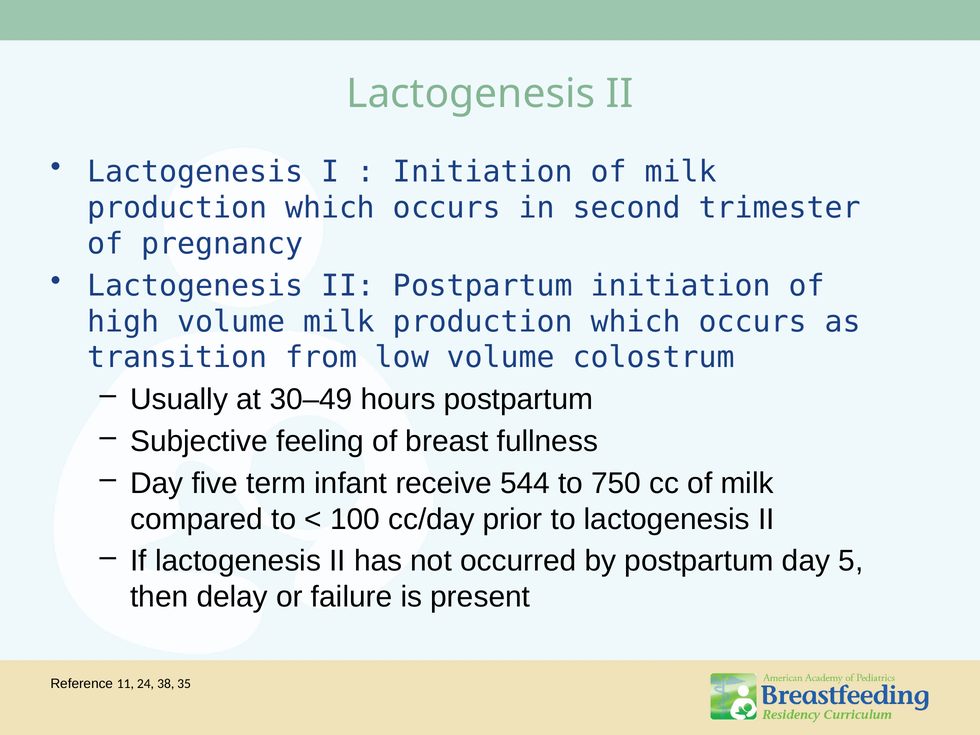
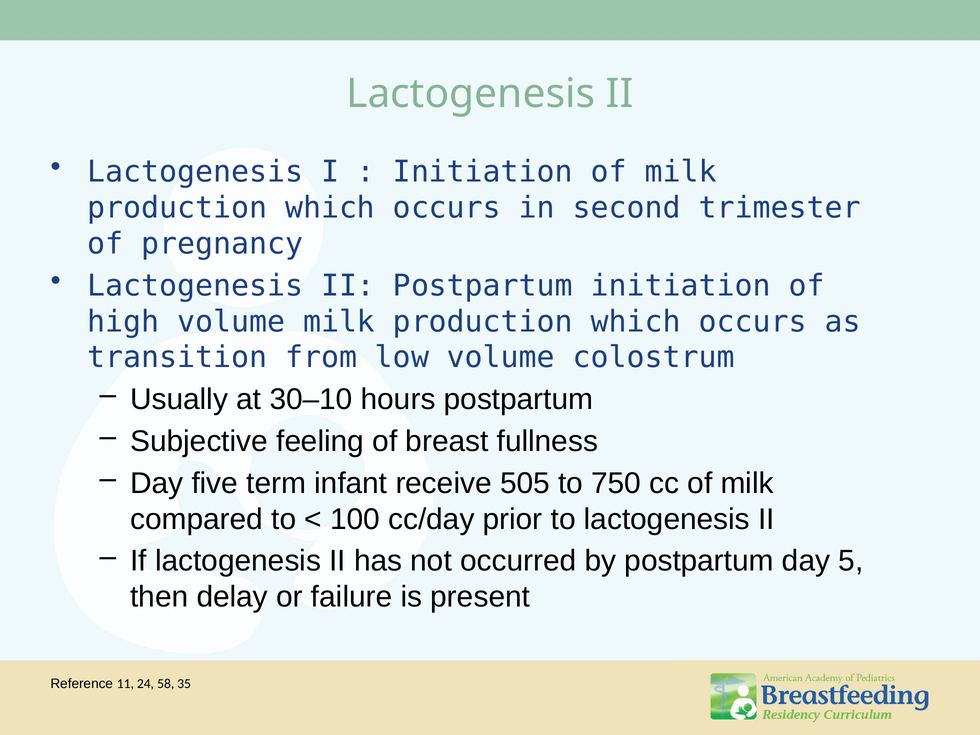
30–49: 30–49 -> 30–10 (311, 399)
544: 544 -> 505 (525, 483)
38: 38 -> 58 (166, 684)
